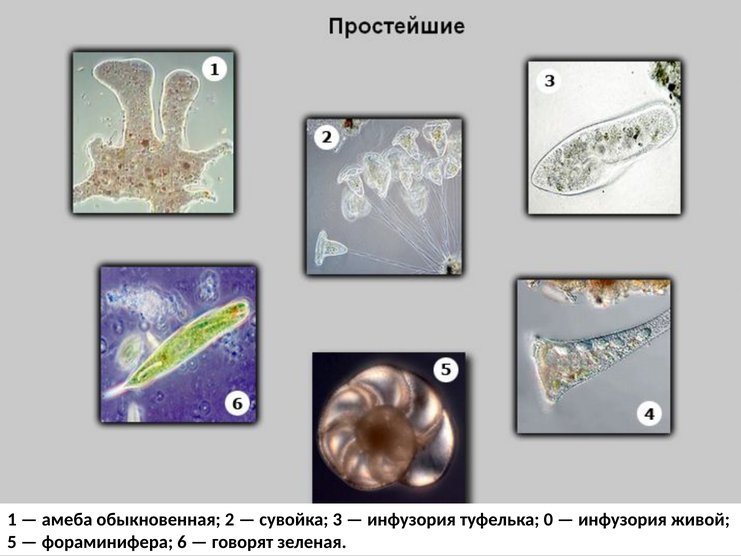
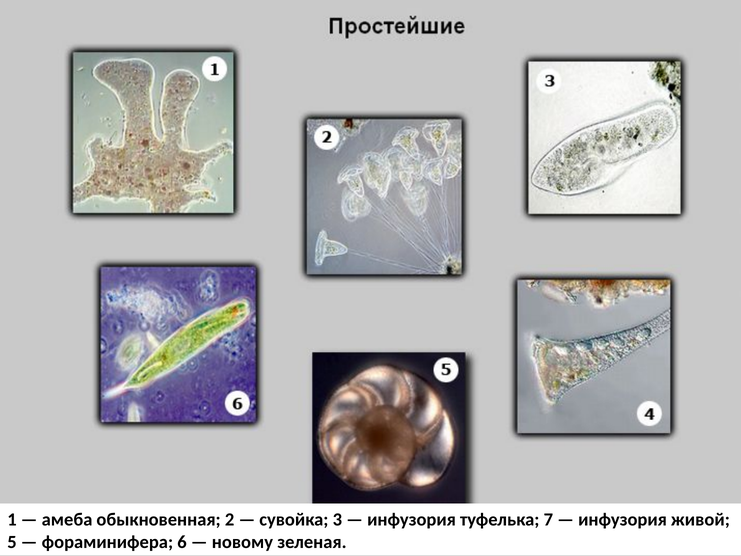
0: 0 -> 7 (548, 519)
говорят: говорят -> новому (242, 542)
